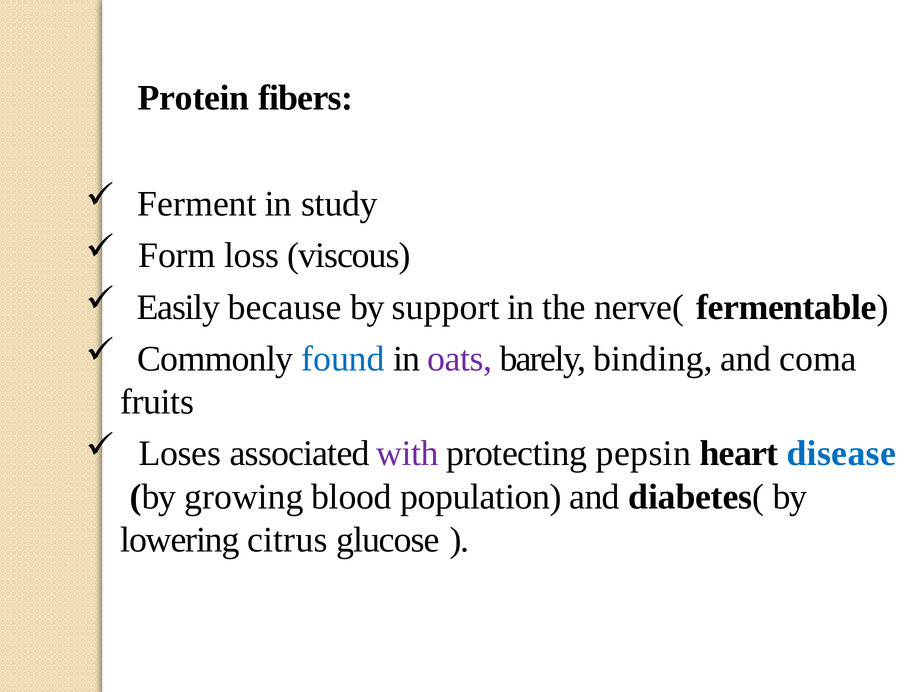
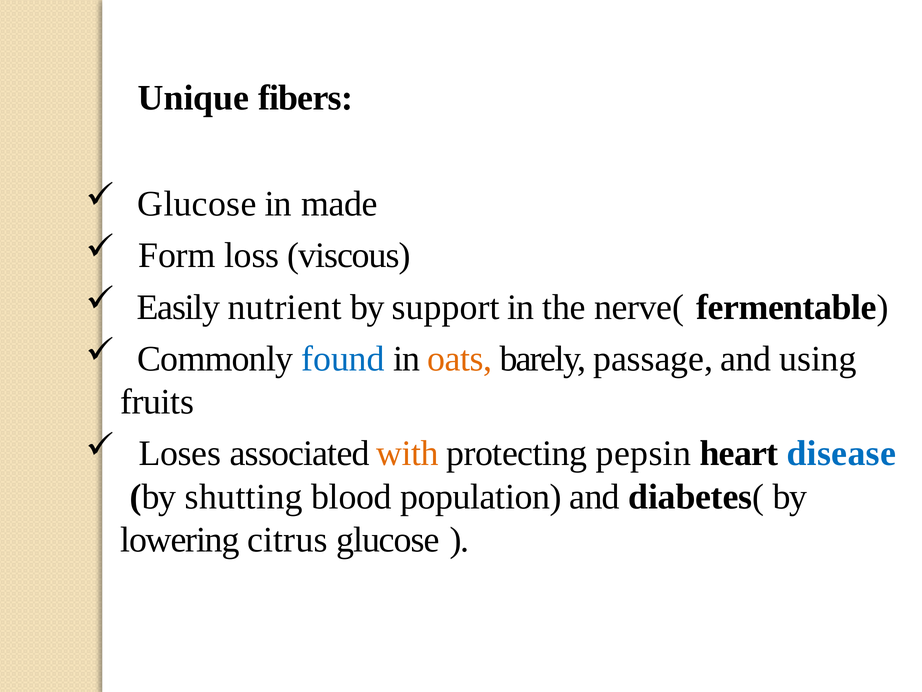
Protein: Protein -> Unique (193, 98)
Ferment: Ferment -> Glucose (197, 204)
study: study -> made (339, 204)
because: because -> nutrient (285, 307)
oats colour: purple -> orange (460, 359)
binding: binding -> passage (653, 359)
coma: coma -> using (818, 359)
with colour: purple -> orange (408, 453)
growing: growing -> shutting (244, 496)
